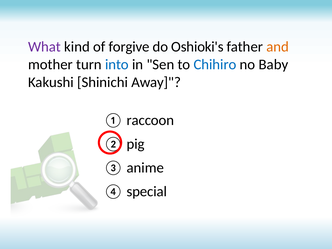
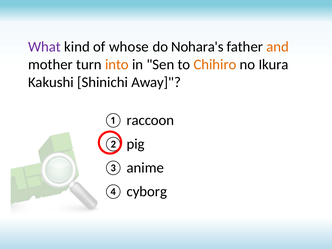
forgive: forgive -> whose (129, 47)
Oshioki's: Oshioki's -> Nohara's (197, 47)
into colour: blue -> orange (117, 64)
Chihiro colour: blue -> orange (215, 64)
Baby: Baby -> Ikura (274, 64)
special: special -> cyborg (147, 191)
